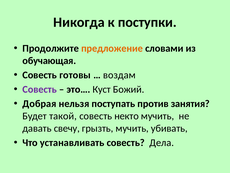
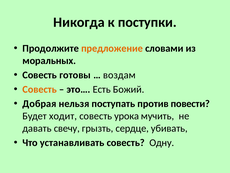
обучающая: обучающая -> моральных (49, 61)
Совесть colour: purple -> orange (40, 89)
Куст: Куст -> Есть (102, 89)
занятия: занятия -> повести (190, 103)
такой: такой -> ходит (63, 116)
некто: некто -> урока (127, 116)
грызть мучить: мучить -> сердце (132, 128)
Дела: Дела -> Одну (162, 142)
